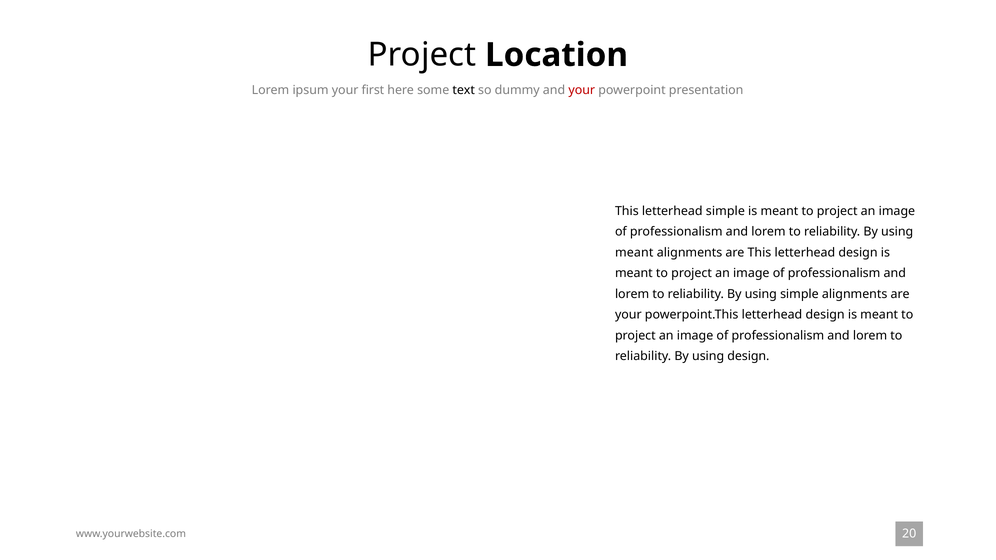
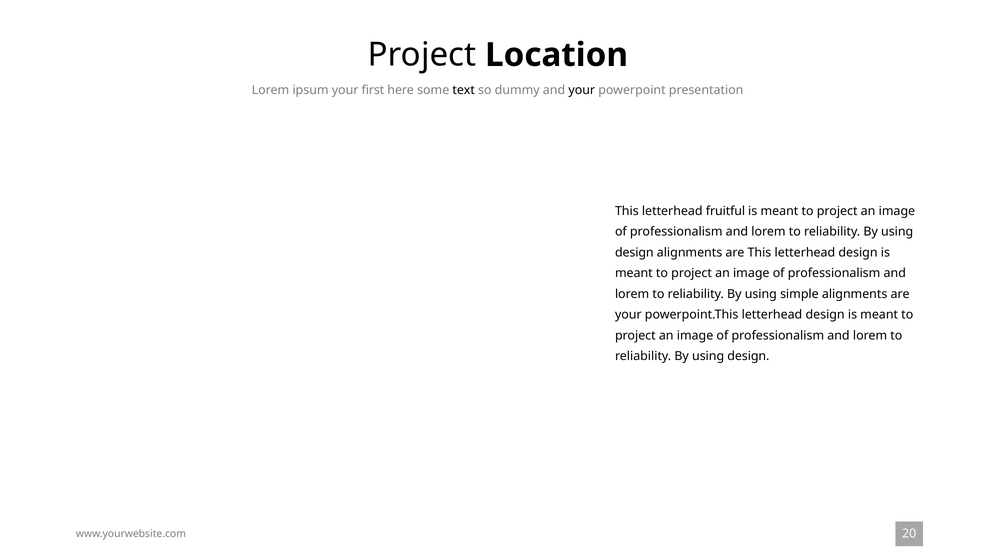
your colour: red -> black (582, 90)
letterhead simple: simple -> fruitful (725, 211)
meant: meant -> design (634, 253)
